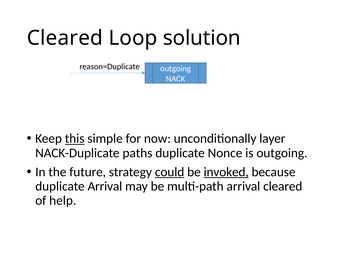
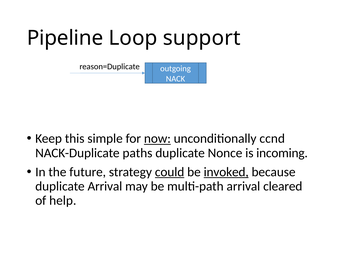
Cleared: Cleared -> Pipeline (65, 38)
solution: solution -> support (202, 38)
this underline: present -> none (75, 139)
now underline: none -> present (157, 139)
layer: layer -> ccnd (272, 139)
is outgoing: outgoing -> incoming (282, 153)
